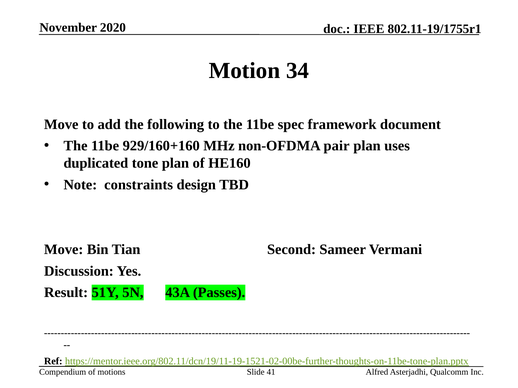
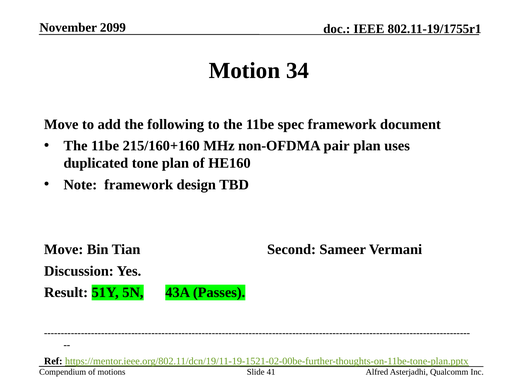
2020: 2020 -> 2099 (113, 27)
929/160+160: 929/160+160 -> 215/160+160 (161, 146)
Note constraints: constraints -> framework (139, 185)
